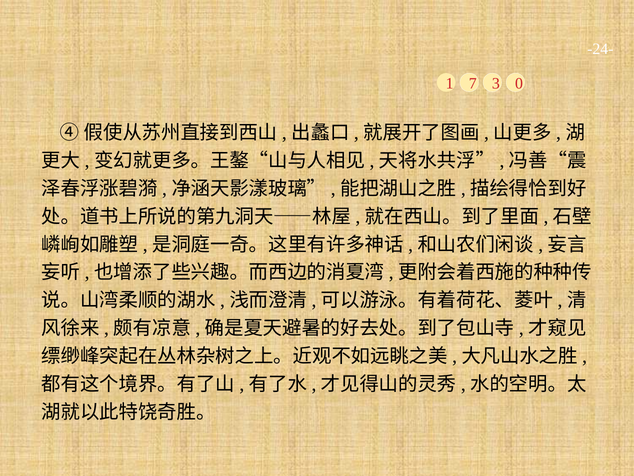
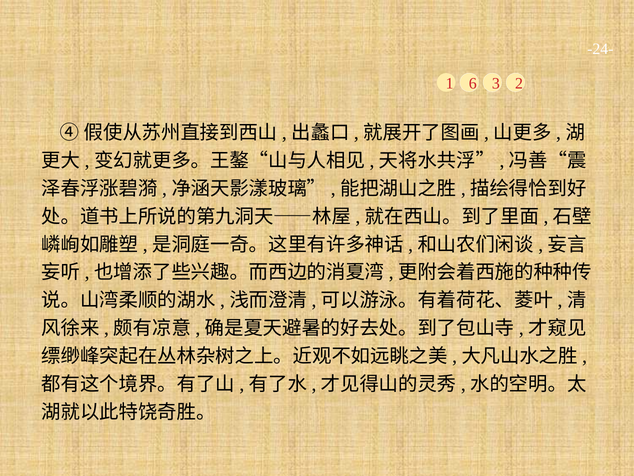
7: 7 -> 6 (473, 83)
0: 0 -> 2 (519, 83)
